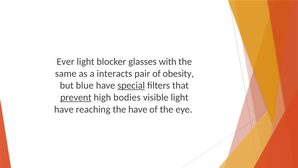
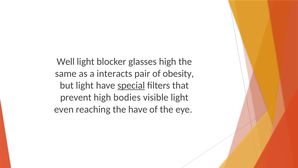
Ever: Ever -> Well (66, 61)
glasses with: with -> high (168, 61)
but blue: blue -> light (85, 85)
prevent underline: present -> none (76, 97)
have: have -> even (64, 109)
